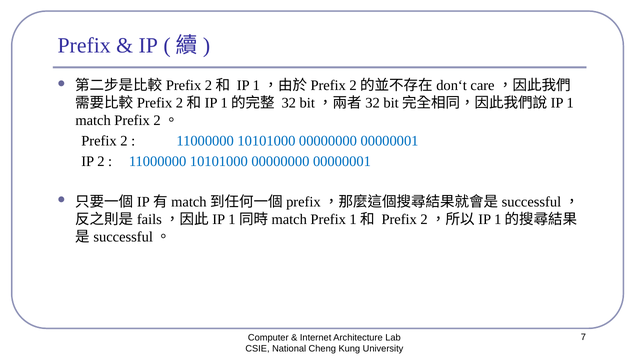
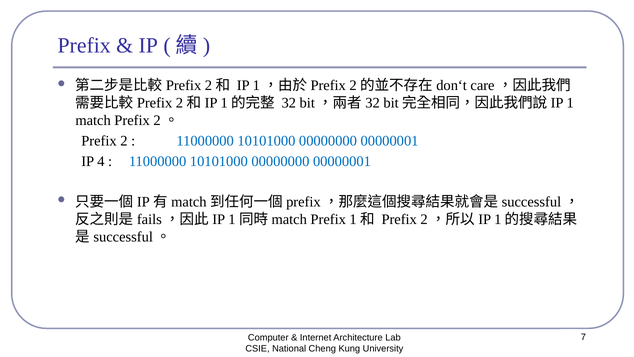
IP 2: 2 -> 4 (101, 161)
